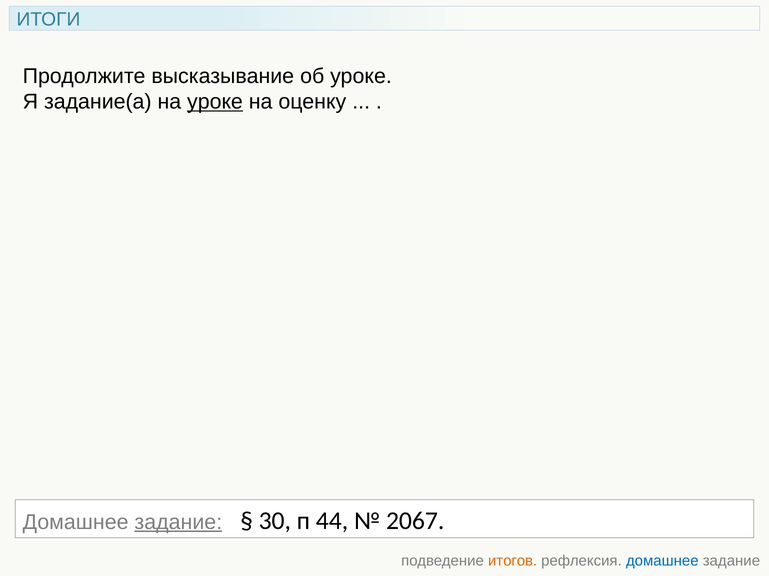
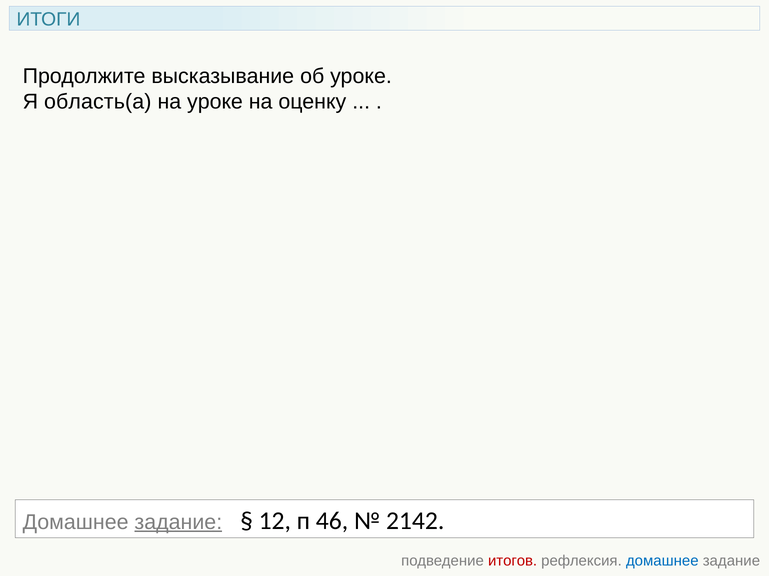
задание(а: задание(а -> область(а (98, 102)
уроке underline: present -> none (215, 102)
30: 30 -> 12 (275, 521)
44: 44 -> 46 (332, 521)
2067: 2067 -> 2142 (415, 521)
итогов colour: orange -> red (513, 562)
